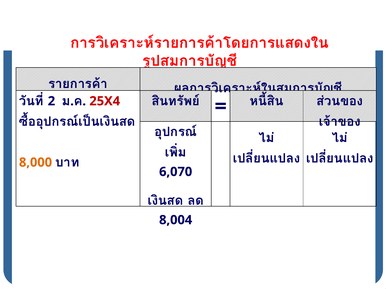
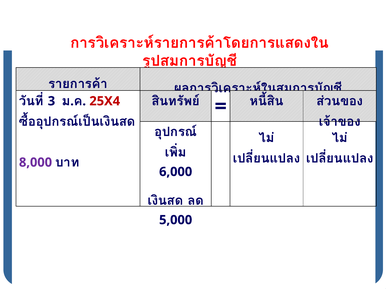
2: 2 -> 3 (51, 101)
8,000 colour: orange -> purple (36, 163)
6,070: 6,070 -> 6,000 (176, 172)
8,004: 8,004 -> 5,000 (176, 220)
